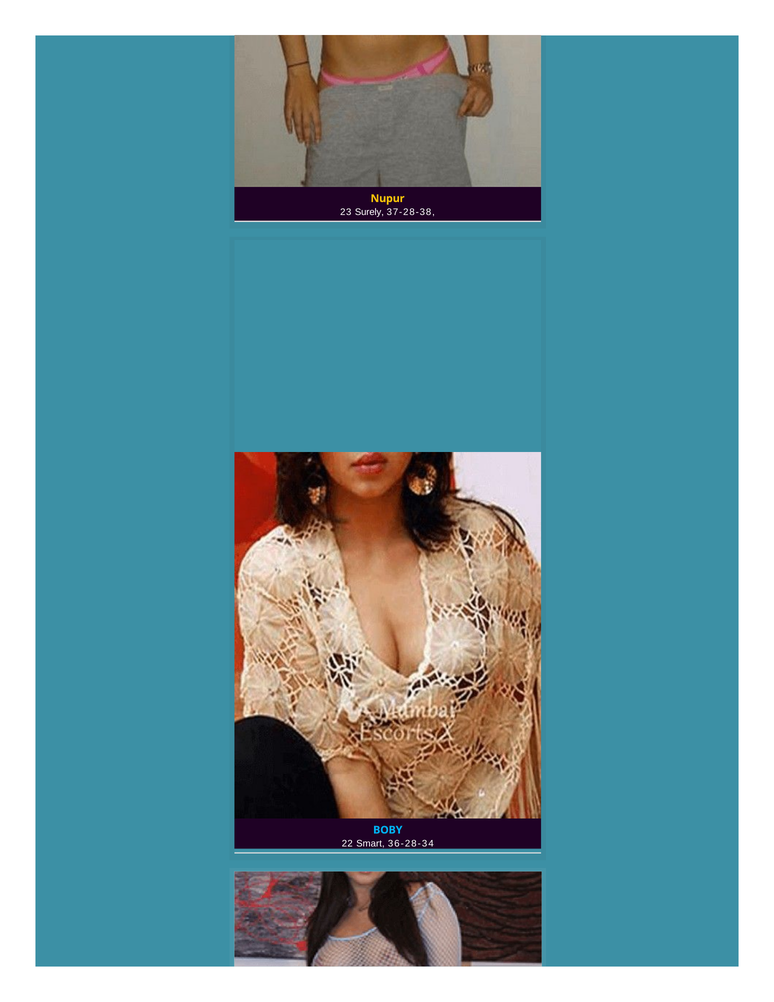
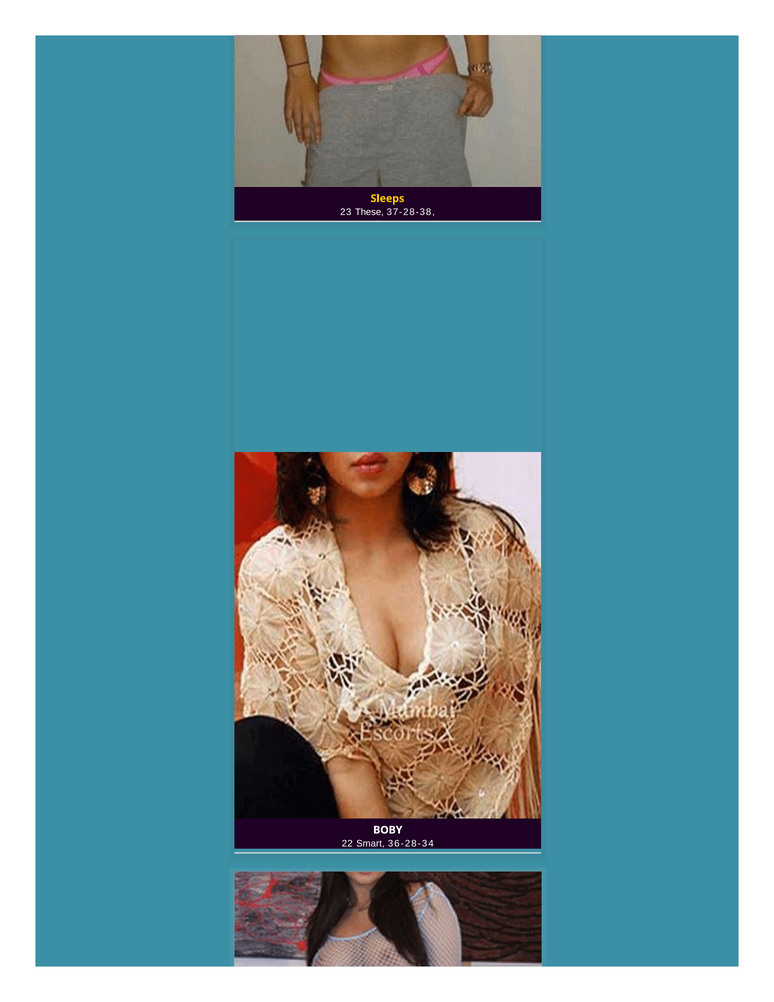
Nupur: Nupur -> Sleeps (387, 198)
Surely: Surely -> These (369, 212)
BOBY colour: light blue -> white (388, 830)
